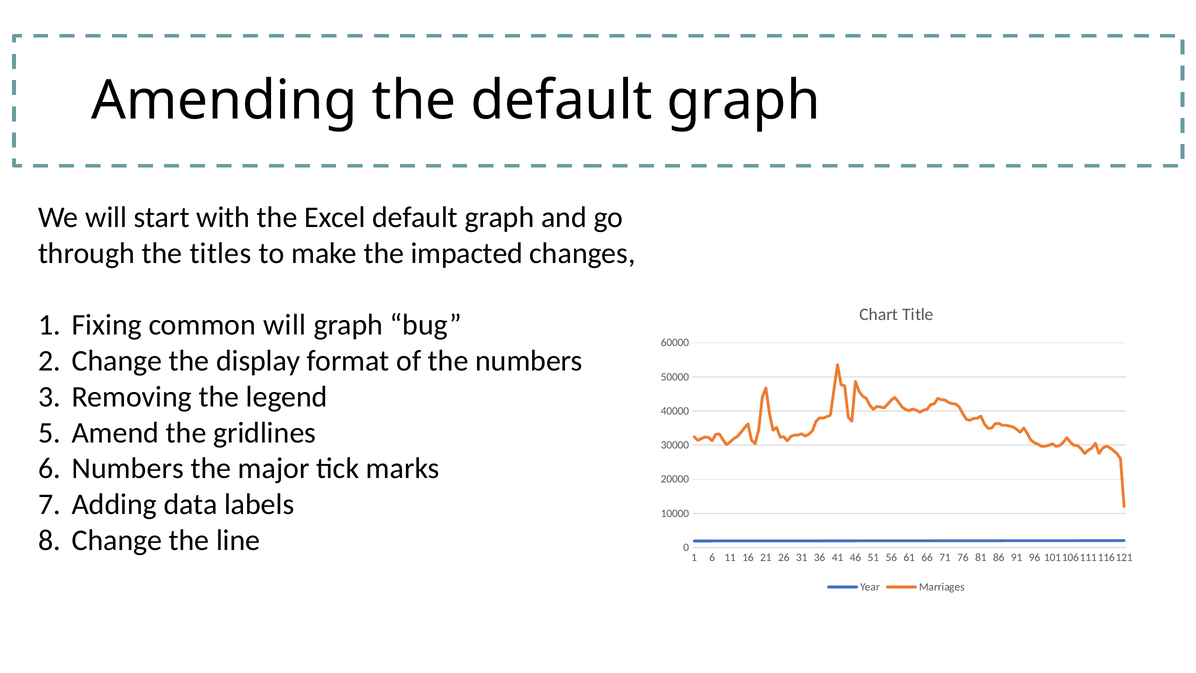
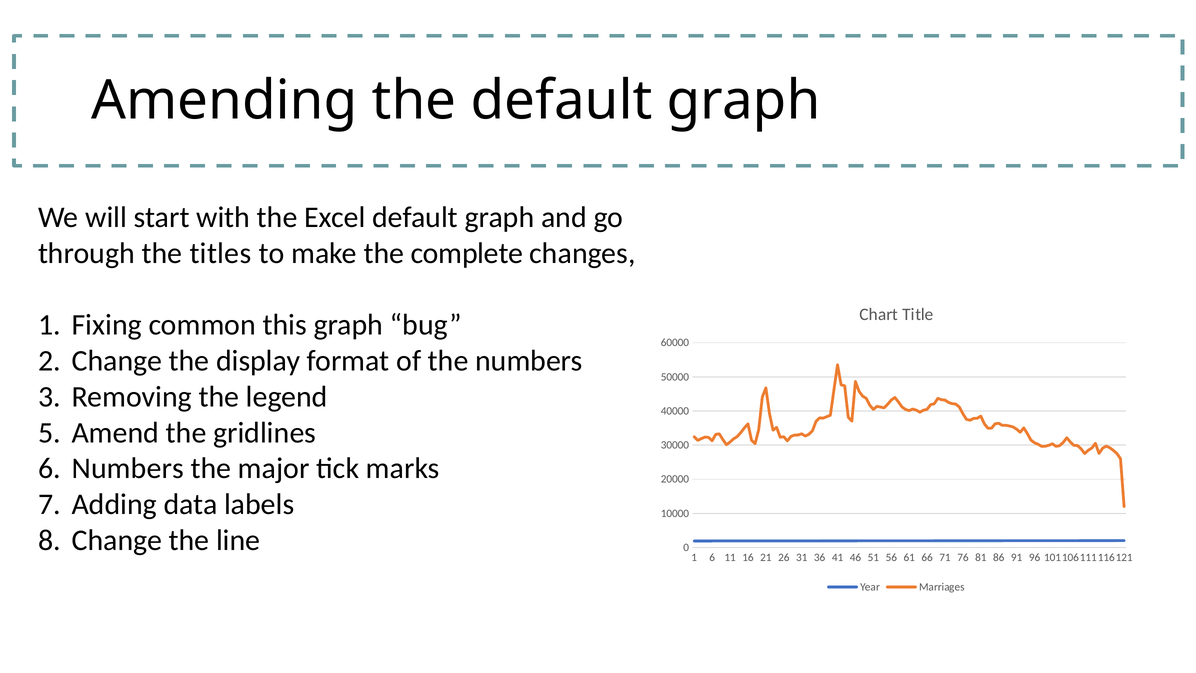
impacted: impacted -> complete (467, 253)
common will: will -> this (285, 325)
